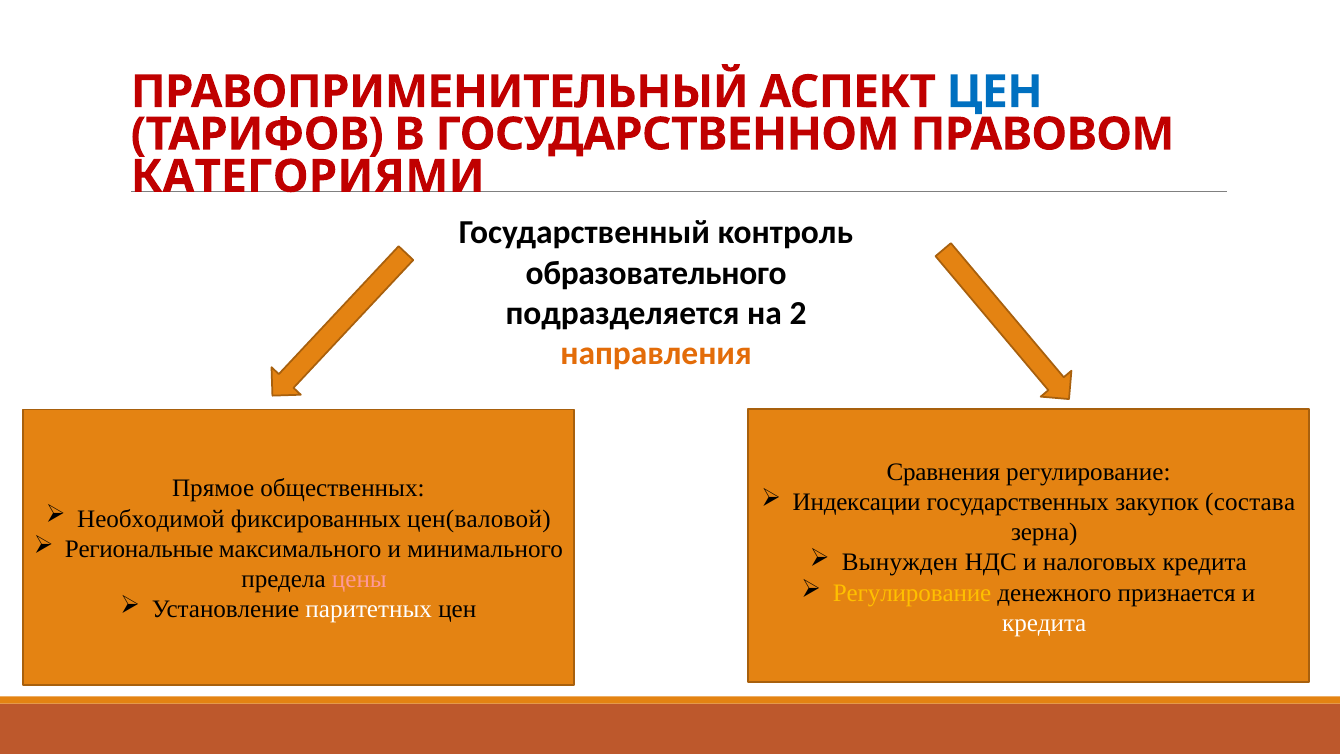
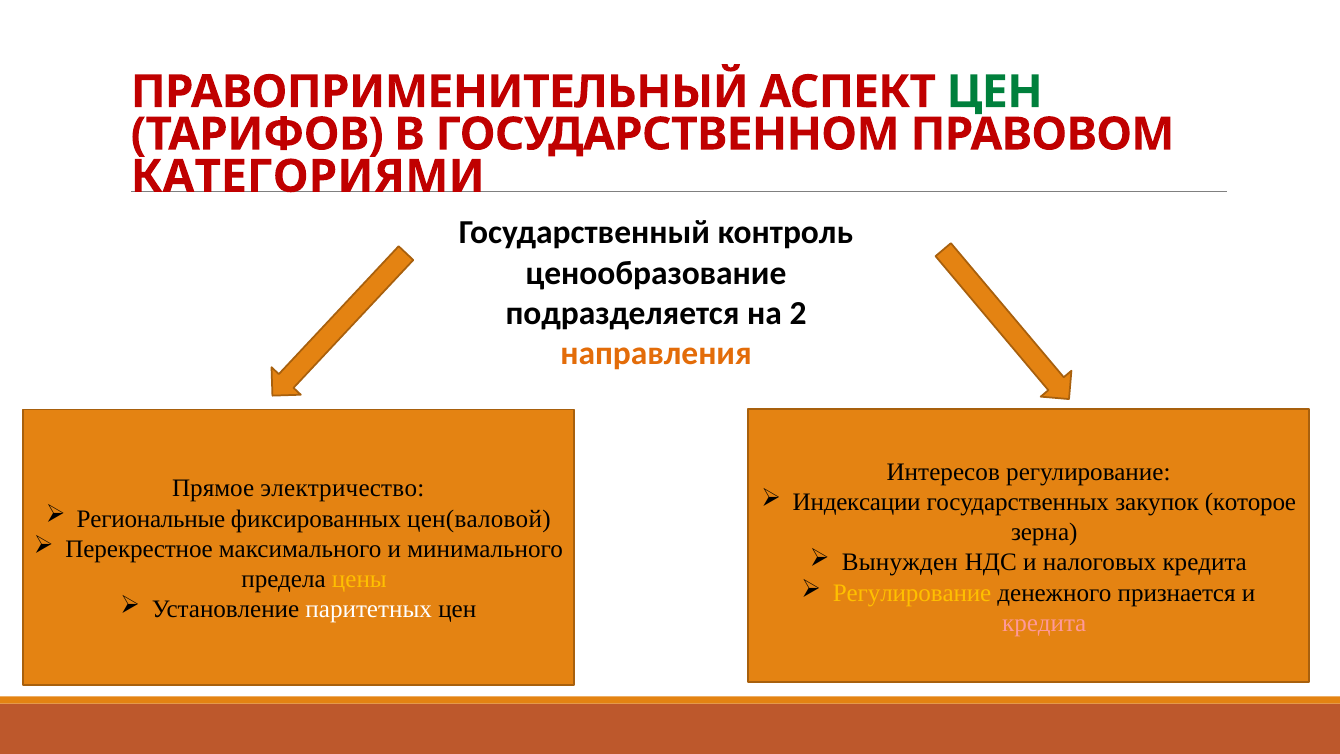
ЦЕН colour: blue -> green (995, 92)
образовательного: образовательного -> ценообразование (656, 273)
Сравнения: Сравнения -> Интересов (943, 472)
общественных: общественных -> электричество (342, 488)
состава: состава -> которое (1250, 502)
Необходимой: Необходимой -> Региональные (151, 519)
Региональные: Региональные -> Перекрестное (139, 549)
цены colour: pink -> yellow (359, 579)
кредита colour: white -> pink (1044, 623)
